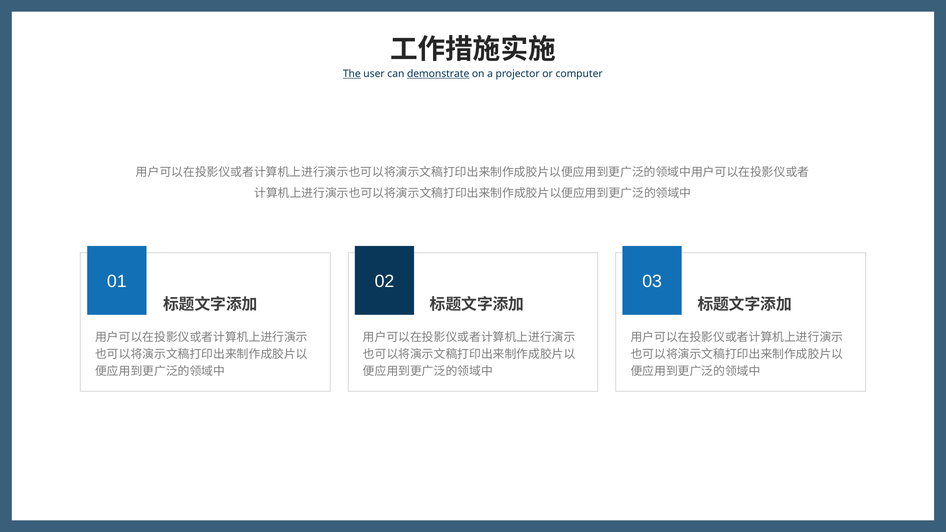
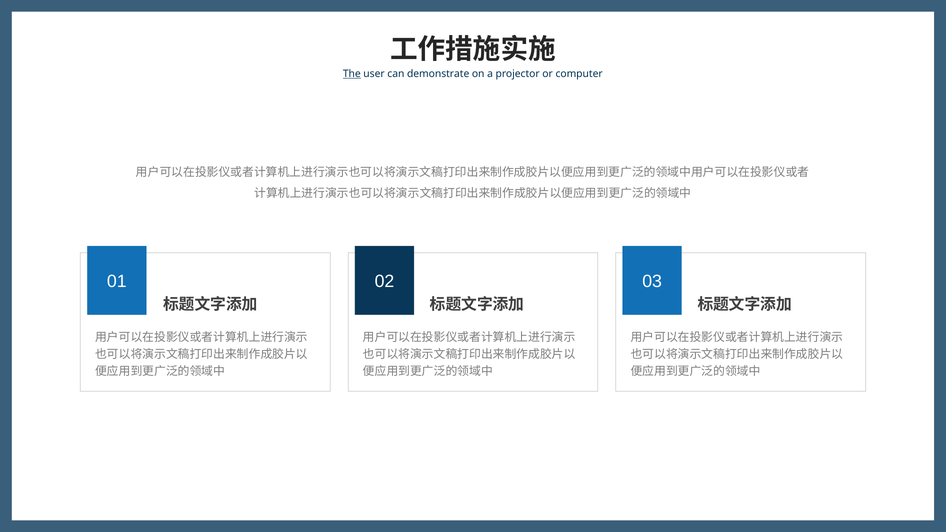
demonstrate underline: present -> none (438, 74)
